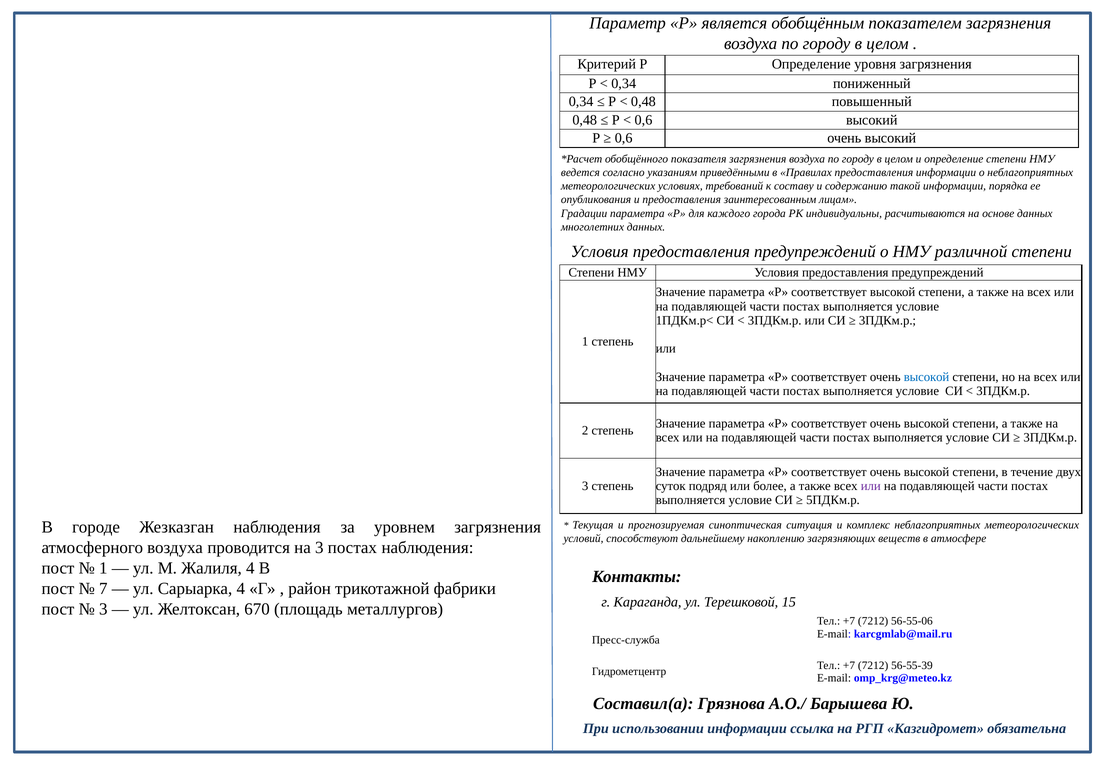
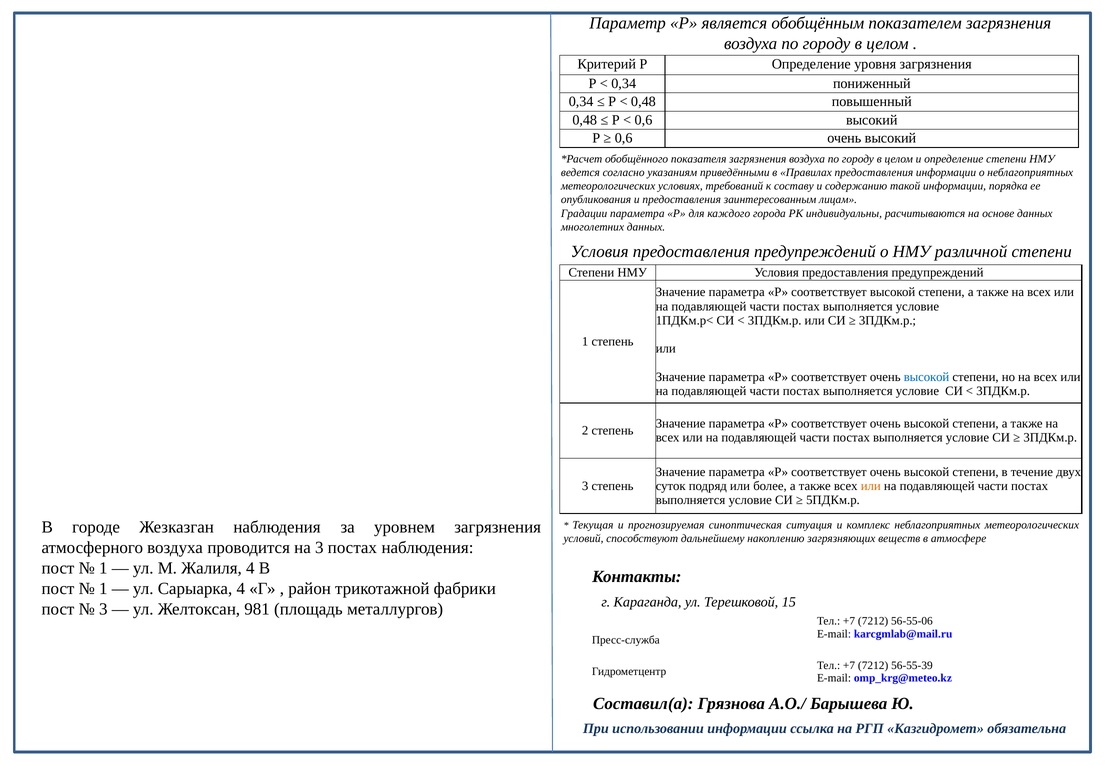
или colour: purple -> orange (871, 486)
7: 7 -> 1 (103, 589)
670: 670 -> 981 (257, 609)
